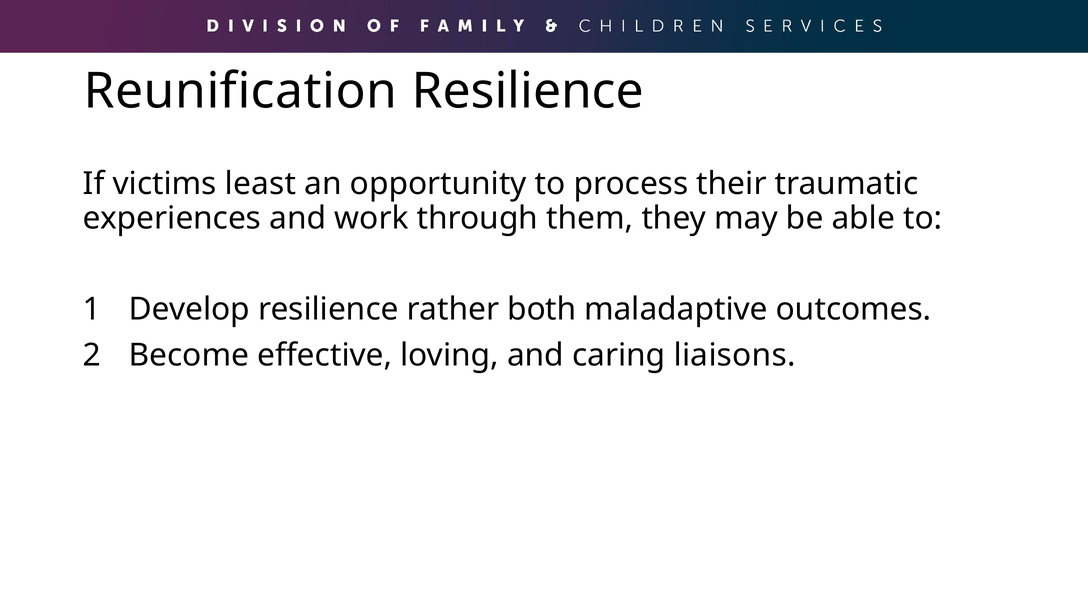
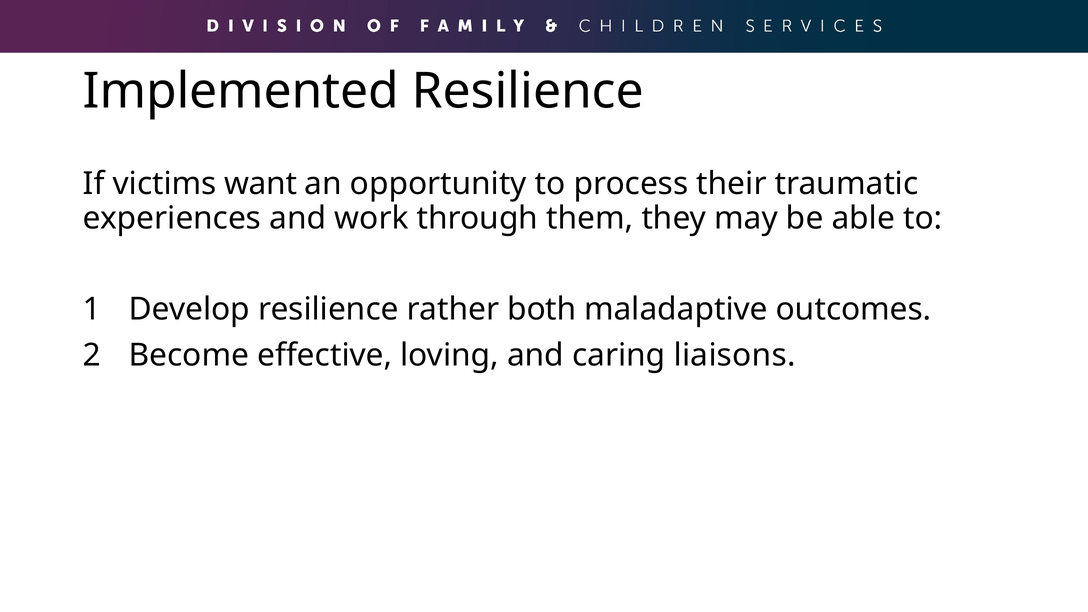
Reunification: Reunification -> Implemented (241, 91)
least: least -> want (261, 184)
